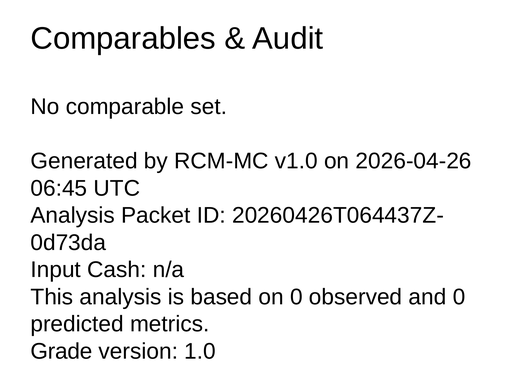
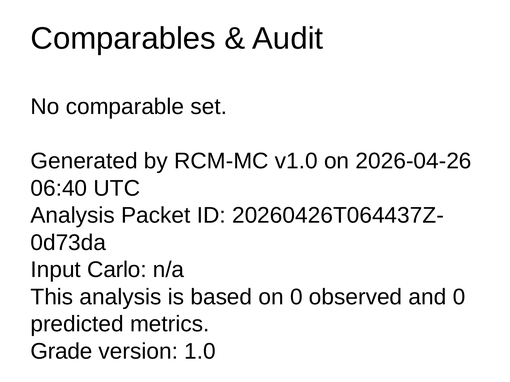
06:45: 06:45 -> 06:40 (59, 189)
Cash: Cash -> Carlo (117, 270)
